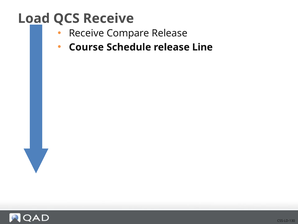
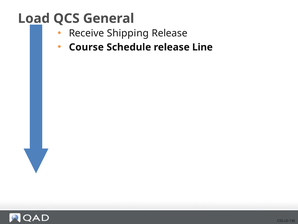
QCS Receive: Receive -> General (109, 18)
Compare: Compare -> Shipping (128, 33)
